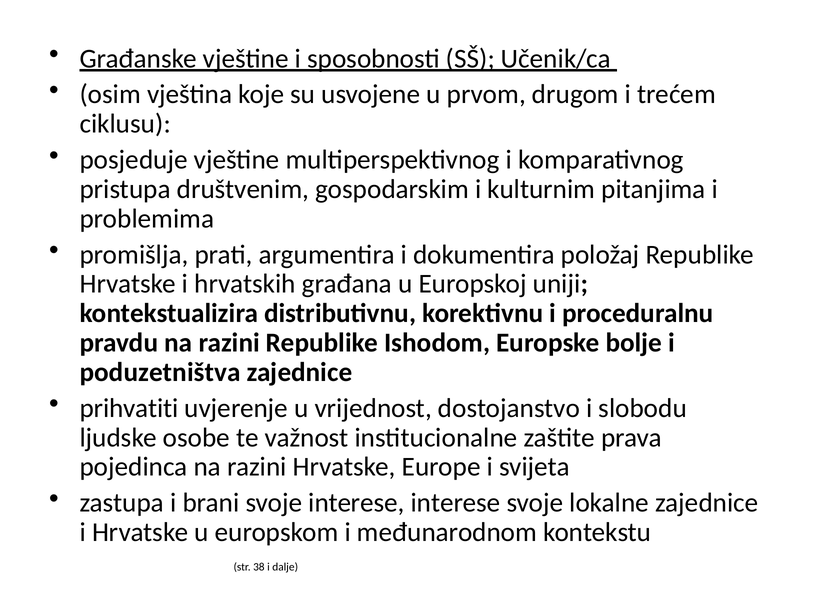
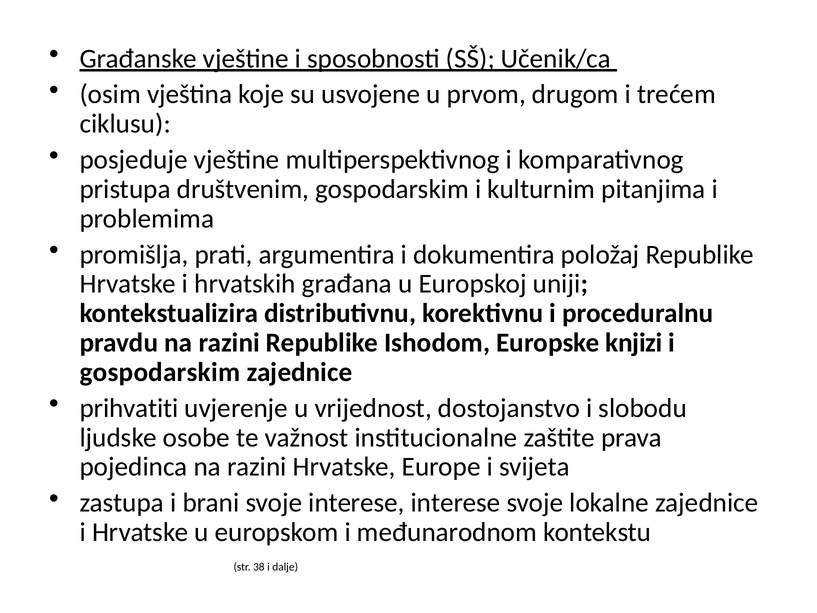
bolje: bolje -> knjizi (634, 343)
poduzetništva: poduzetništva -> gospodarskim (160, 372)
